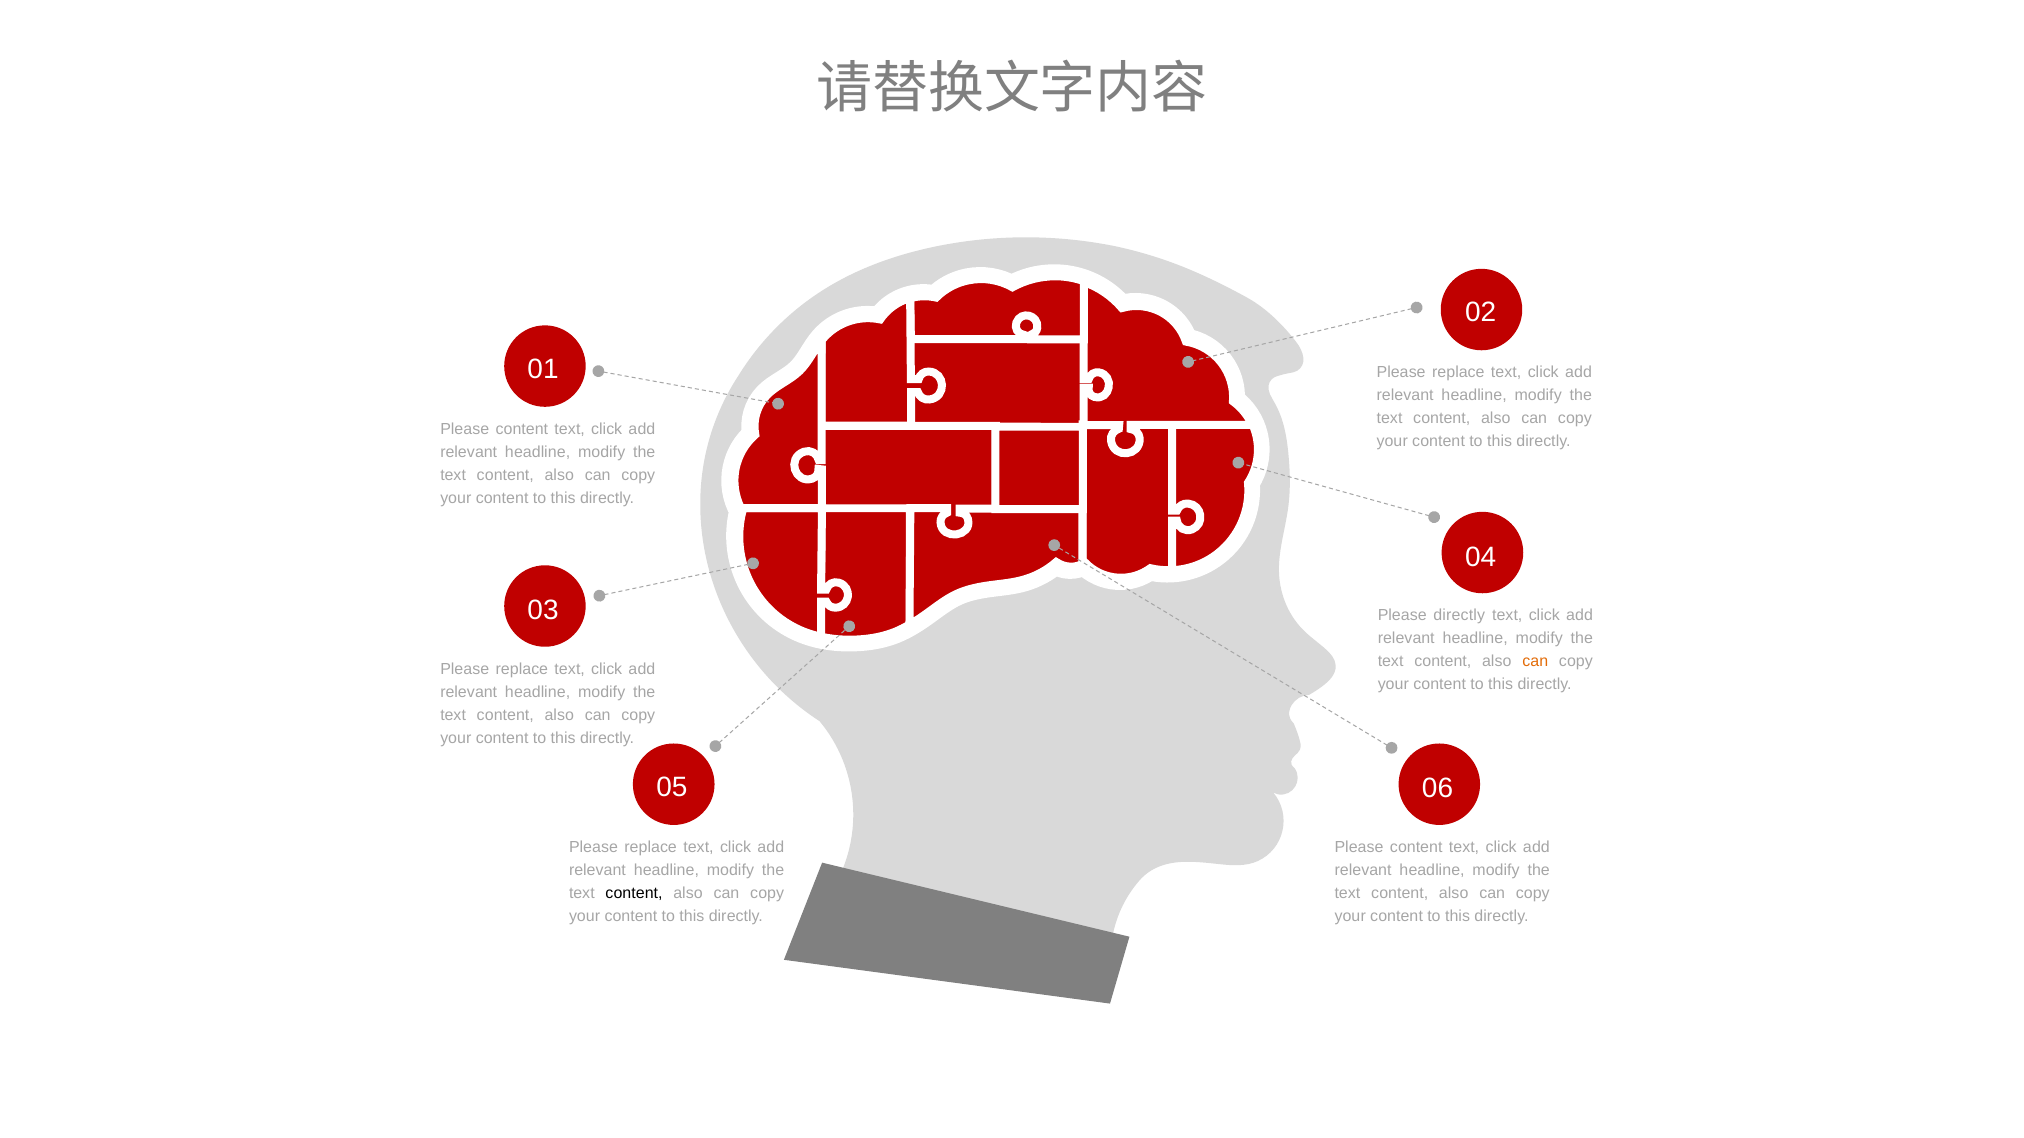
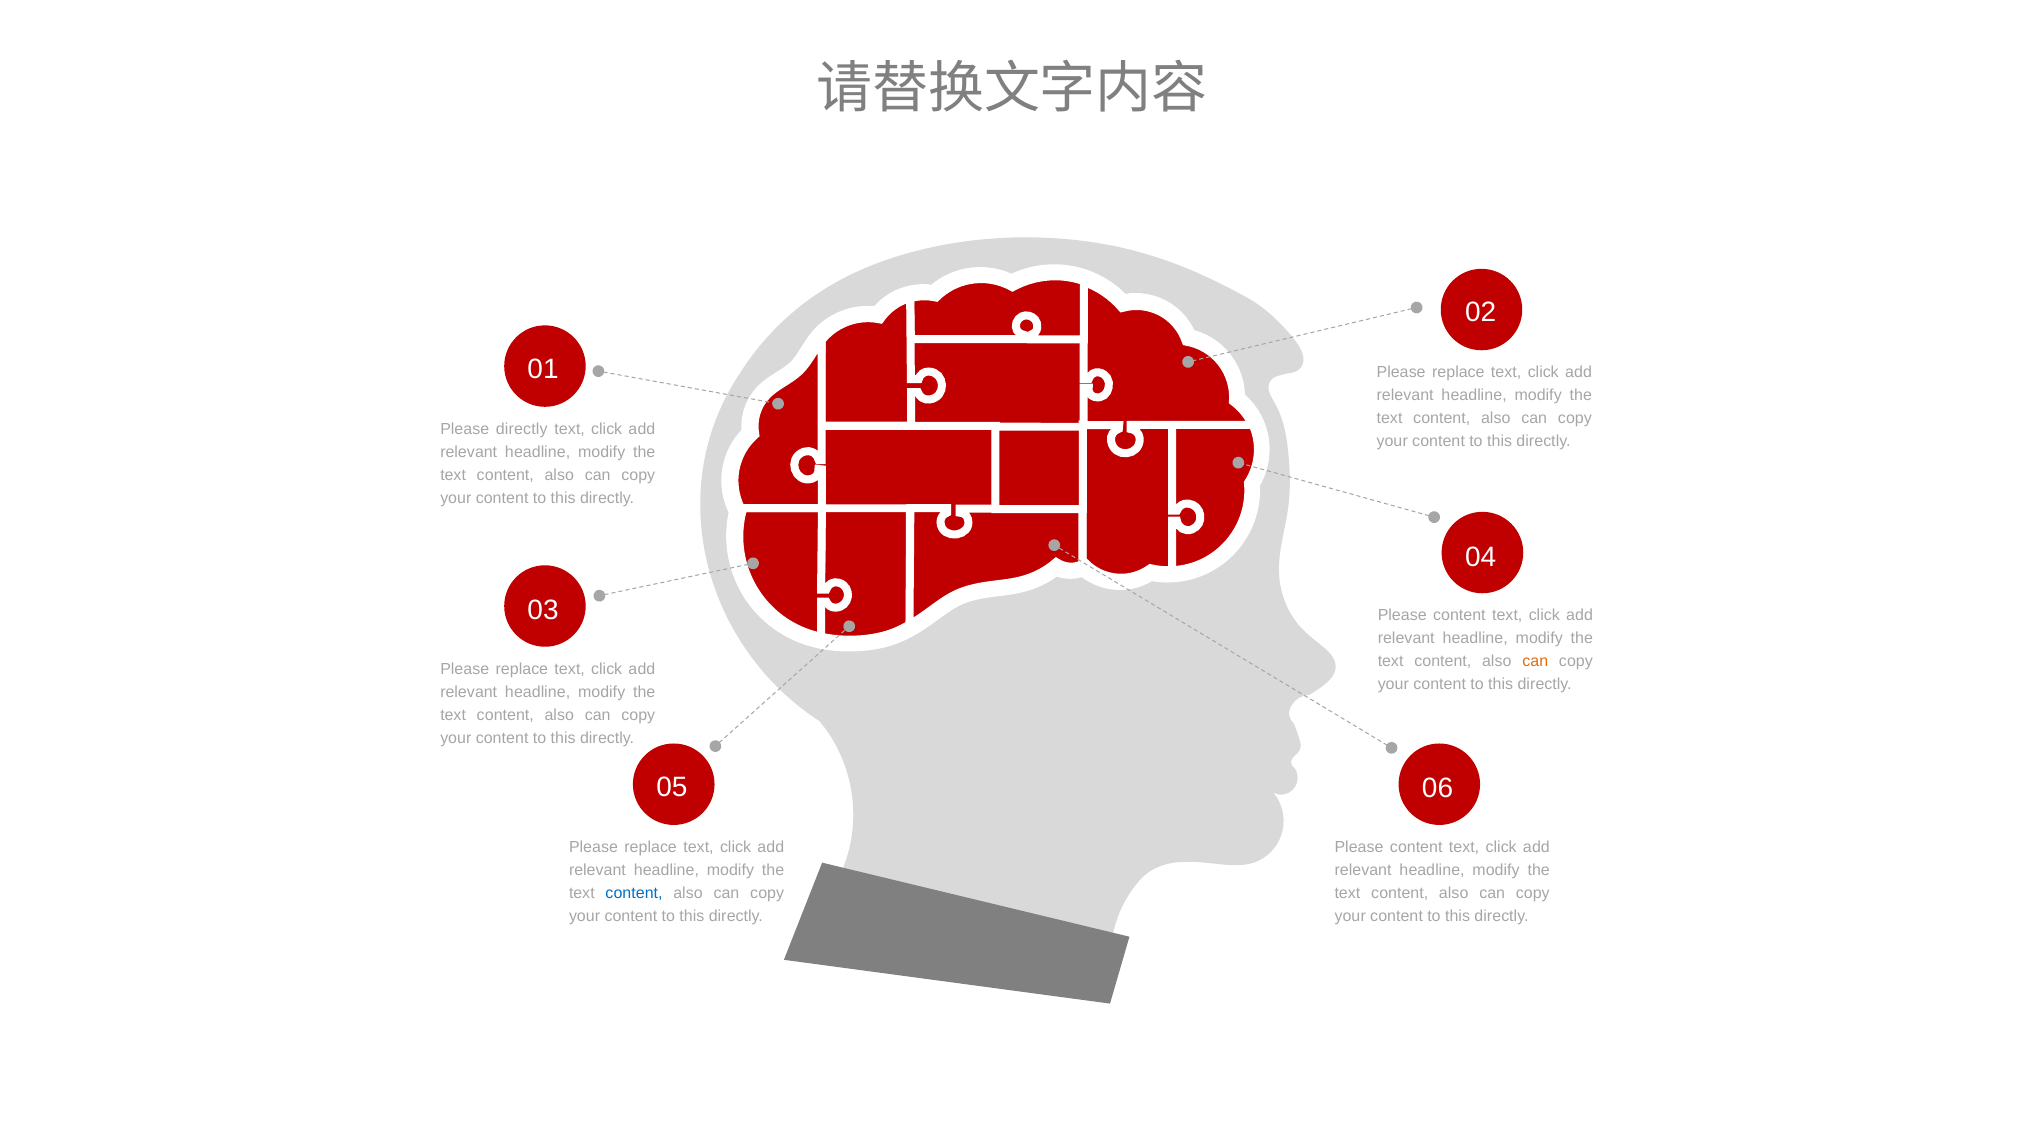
content: content -> directly (522, 429)
directly: directly -> content (1459, 616)
content colour: black -> blue (634, 894)
